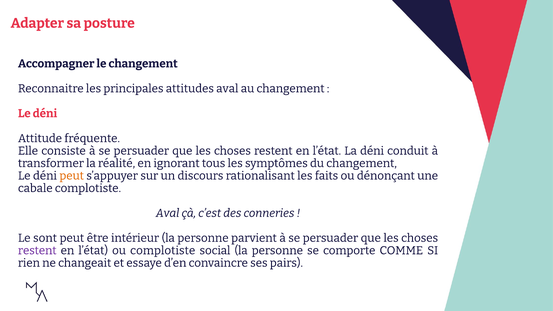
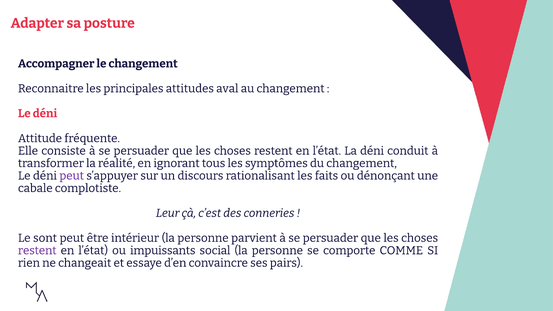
peut colour: orange -> purple (72, 176)
Aval: Aval -> Leur (168, 213)
ou complotiste: complotiste -> impuissants (163, 250)
